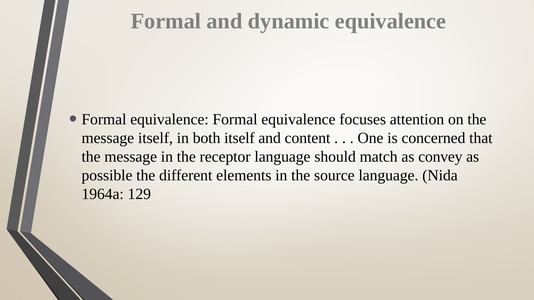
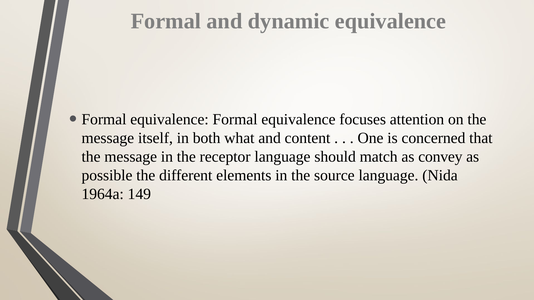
both itself: itself -> what (239, 138)
129: 129 -> 149 (139, 194)
